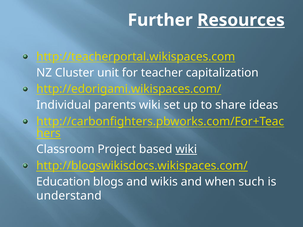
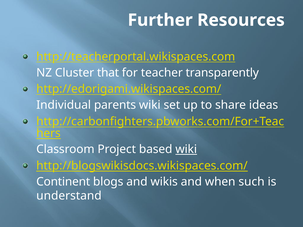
Resources underline: present -> none (241, 20)
unit: unit -> that (108, 73)
capitalization: capitalization -> transparently (222, 73)
Education: Education -> Continent (63, 182)
